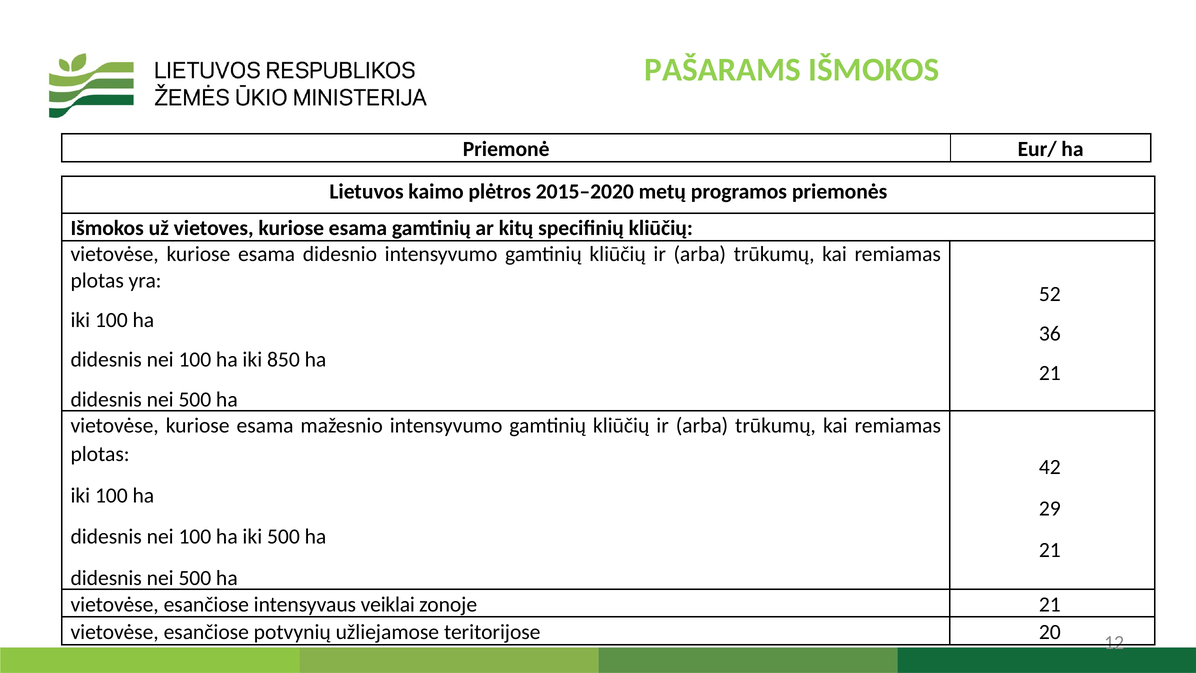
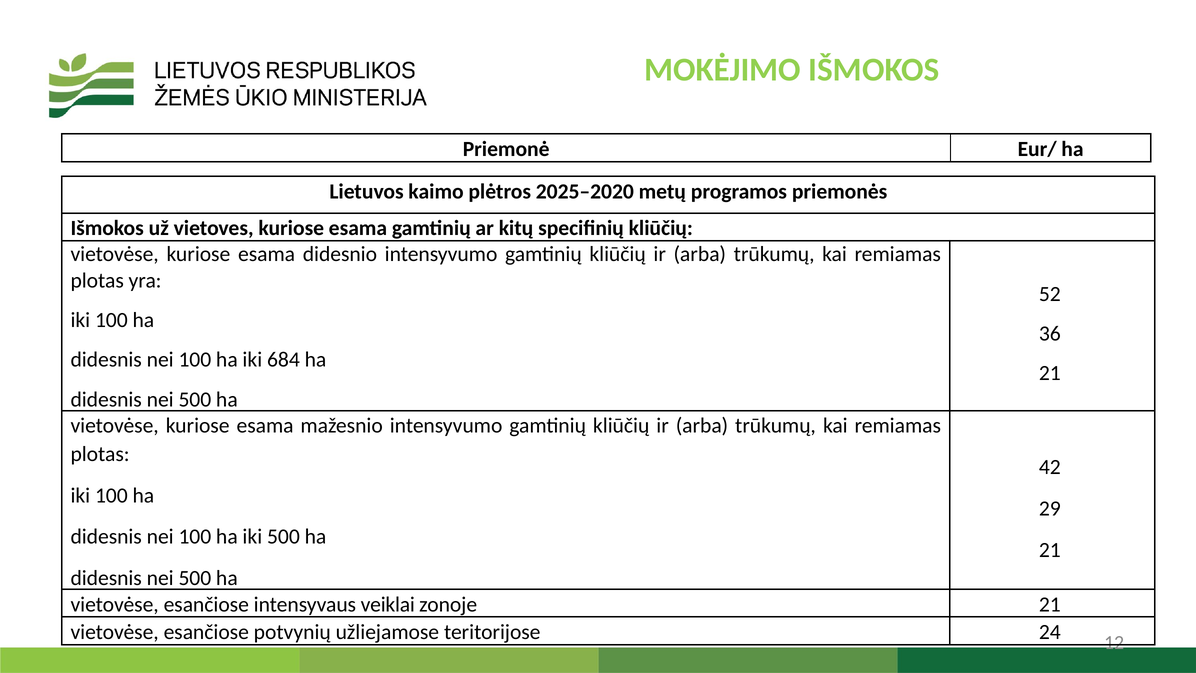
PAŠARAMS: PAŠARAMS -> MOKĖJIMO (723, 70)
2015–2020: 2015–2020 -> 2025–2020 (585, 191)
850: 850 -> 684 (283, 360)
20: 20 -> 24 (1050, 632)
